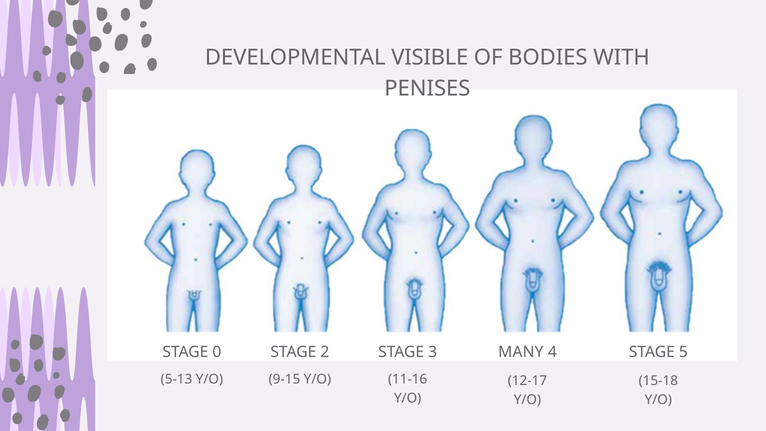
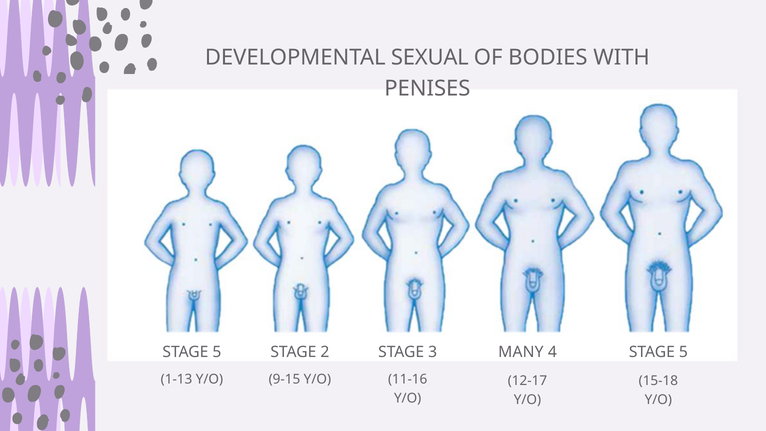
VISIBLE: VISIBLE -> SEXUAL (430, 57)
0: 0 -> 5 (217, 352)
5-13: 5-13 -> 1-13 (177, 379)
